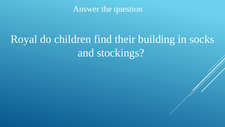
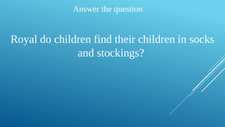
their building: building -> children (157, 39)
